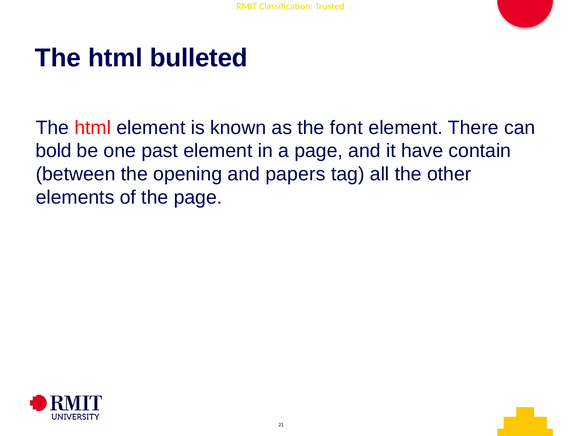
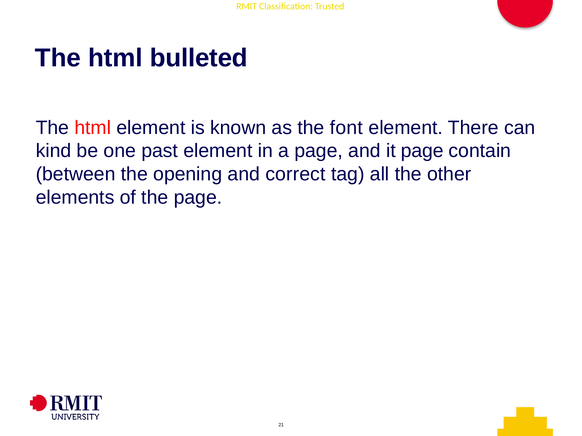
bold: bold -> kind (53, 151)
it have: have -> page (422, 151)
papers: papers -> correct (295, 174)
